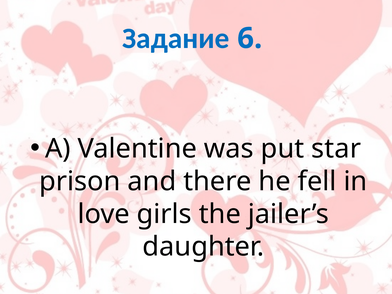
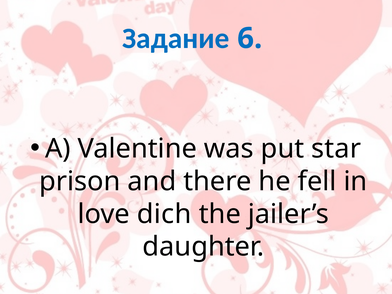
girls: girls -> dich (164, 214)
